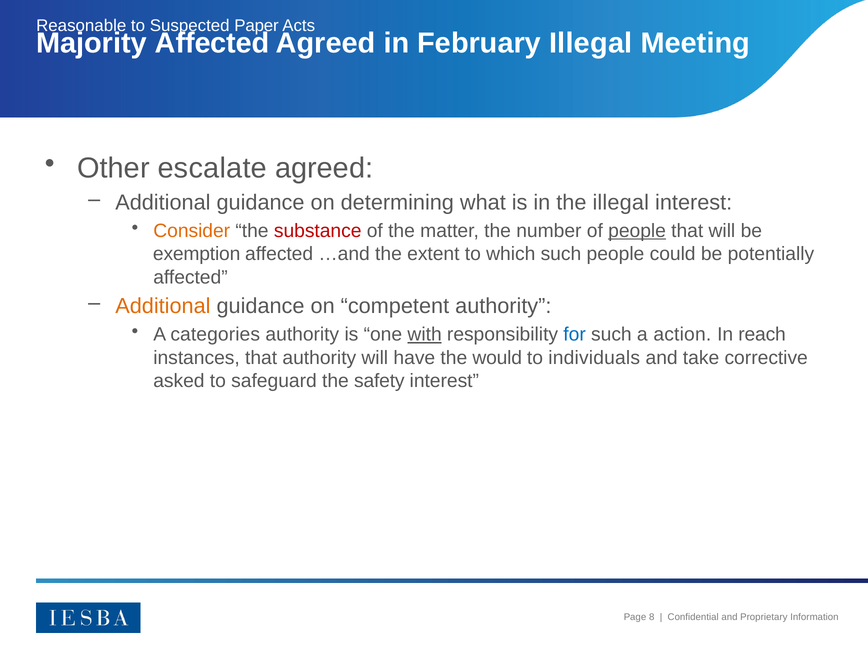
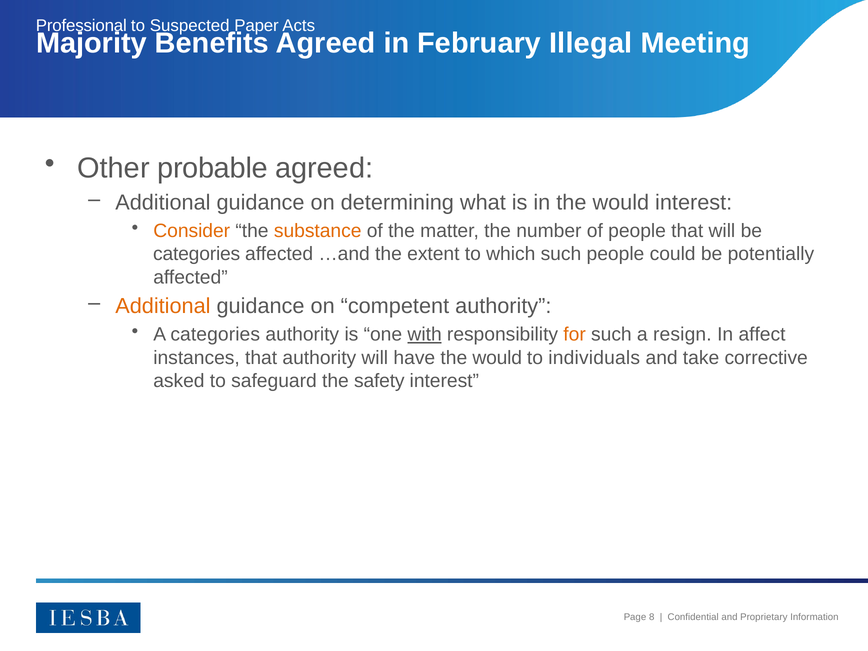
Reasonable: Reasonable -> Professional (81, 26)
Majority Affected: Affected -> Benefits (212, 43)
escalate: escalate -> probable (212, 168)
in the illegal: illegal -> would (621, 203)
substance colour: red -> orange (318, 231)
people underline: present -> none (637, 231)
exemption: exemption -> categories (197, 254)
for colour: blue -> orange (575, 335)
action: action -> resign (682, 335)
reach: reach -> affect (762, 335)
